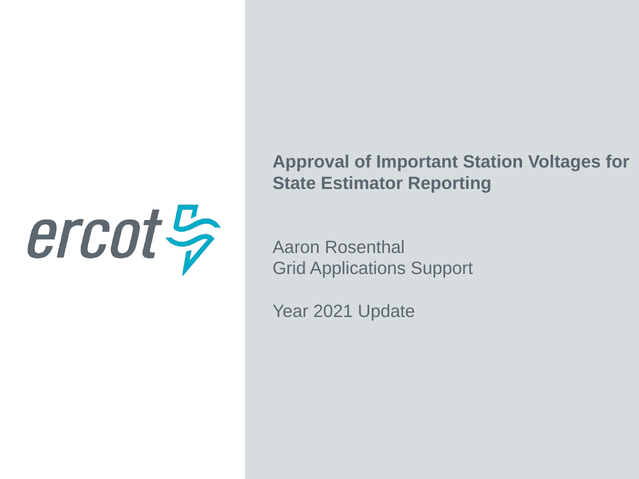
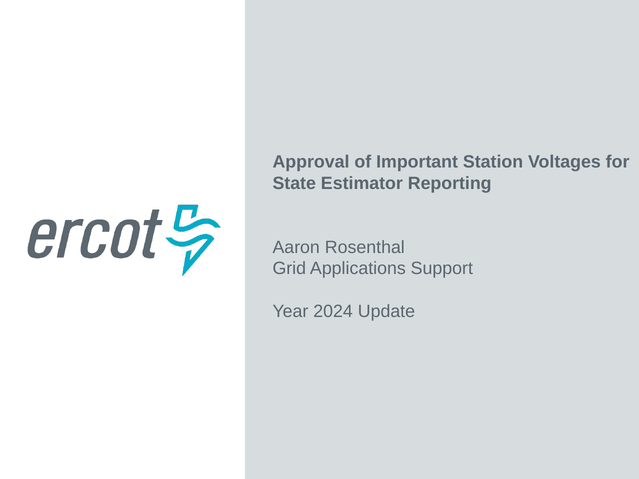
2021: 2021 -> 2024 (333, 311)
